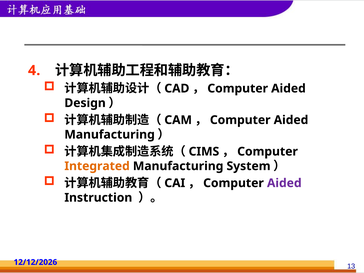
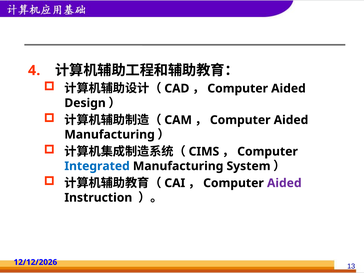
Integrated colour: orange -> blue (97, 166)
